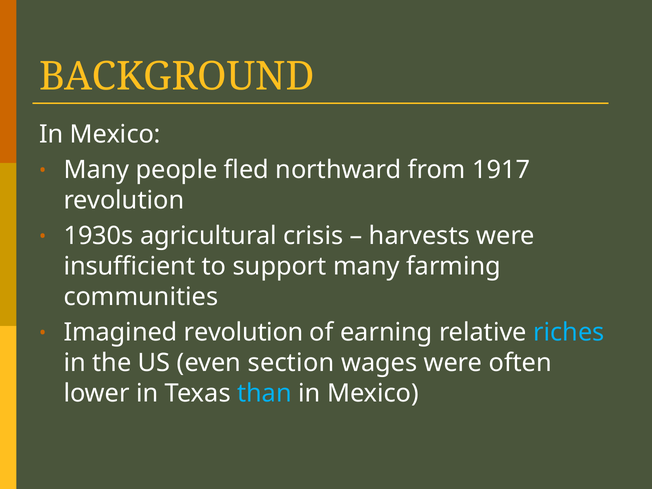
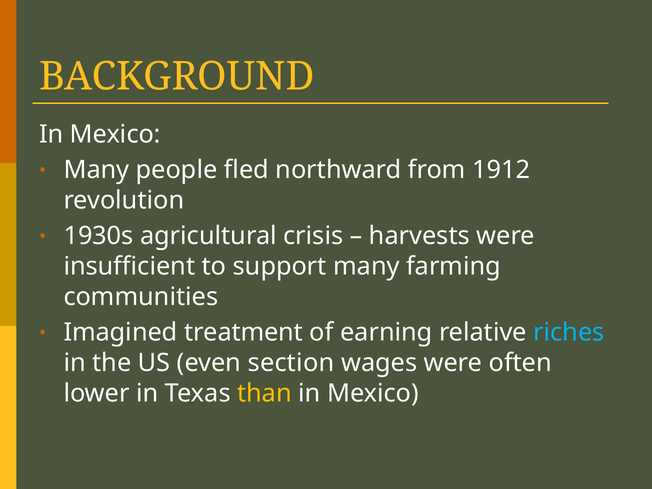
1917: 1917 -> 1912 (501, 170)
Imagined revolution: revolution -> treatment (244, 332)
than colour: light blue -> yellow (265, 393)
